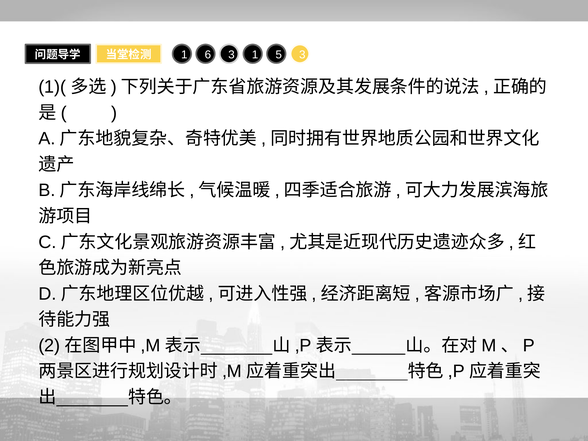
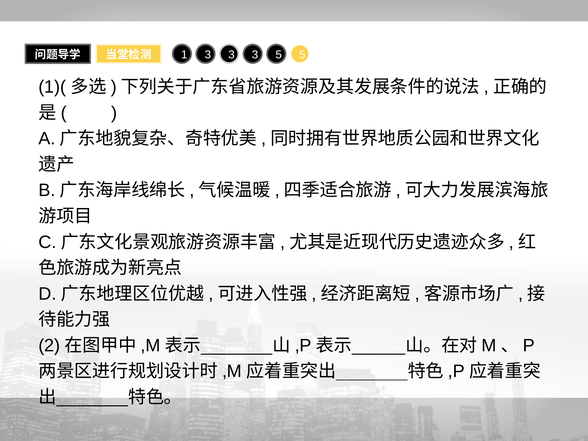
1 6: 6 -> 3 (208, 55)
1: 1 -> 3 (255, 55)
5 3: 3 -> 5 (302, 55)
